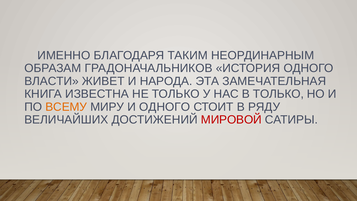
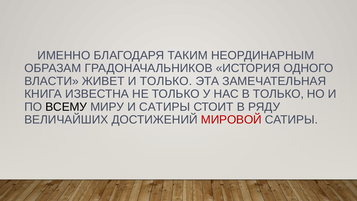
И НАРОДА: НАРОДА -> ТОЛЬКО (166, 81)
ВСЕМУ colour: orange -> black (66, 107)
И ОДНОГО: ОДНОГО -> САТИРЫ (165, 107)
